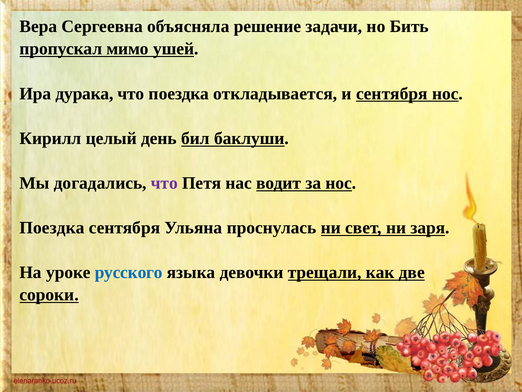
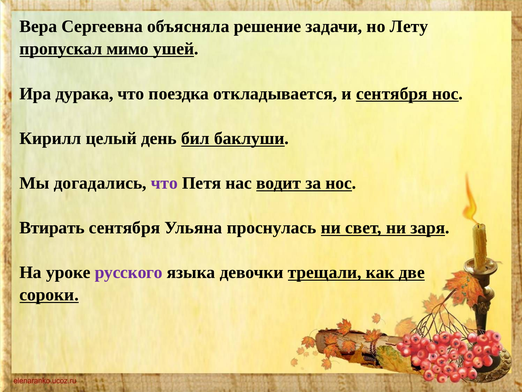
Бить: Бить -> Лету (409, 26)
Поездка: Поездка -> Втирать (52, 228)
русского colour: blue -> purple (129, 272)
